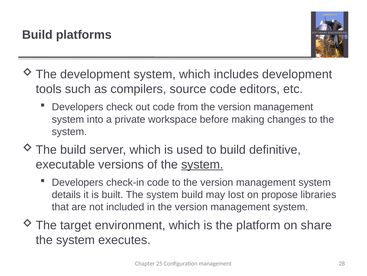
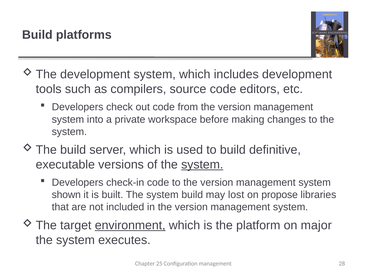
details: details -> shown (66, 194)
environment underline: none -> present (130, 225)
share: share -> major (316, 225)
